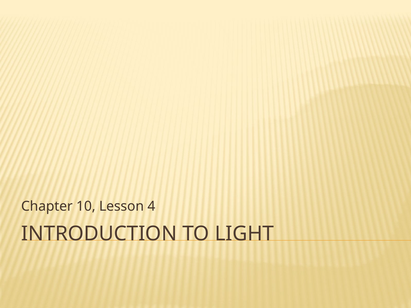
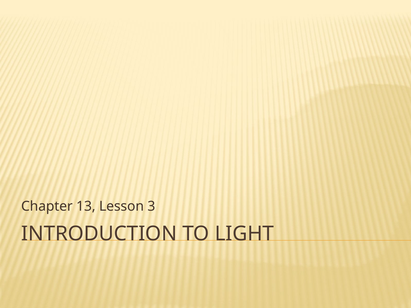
10: 10 -> 13 (86, 206)
4: 4 -> 3 (151, 206)
